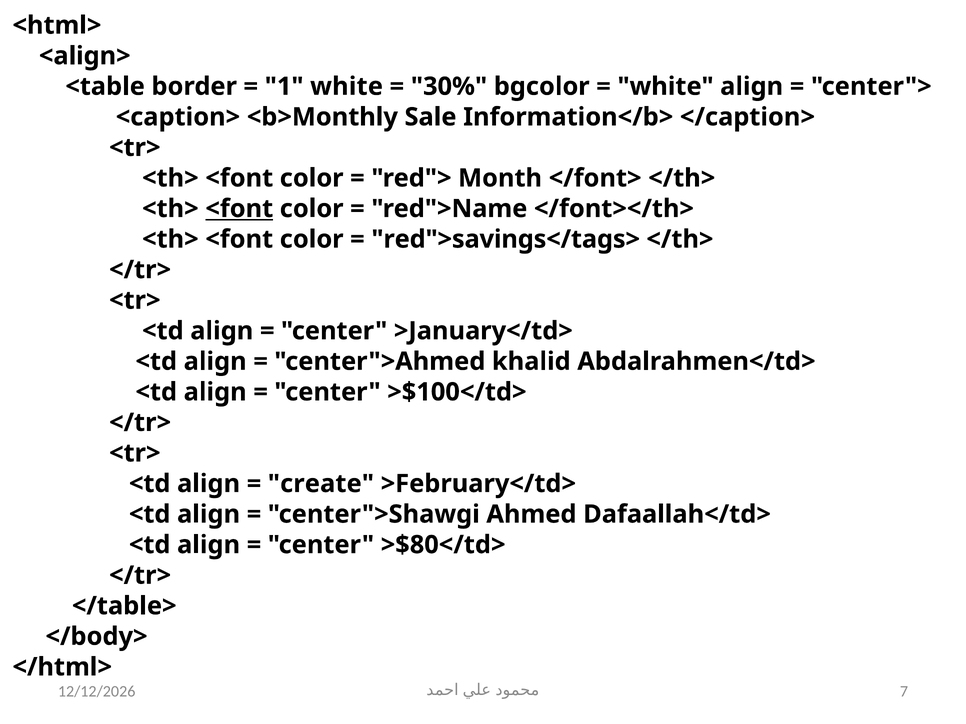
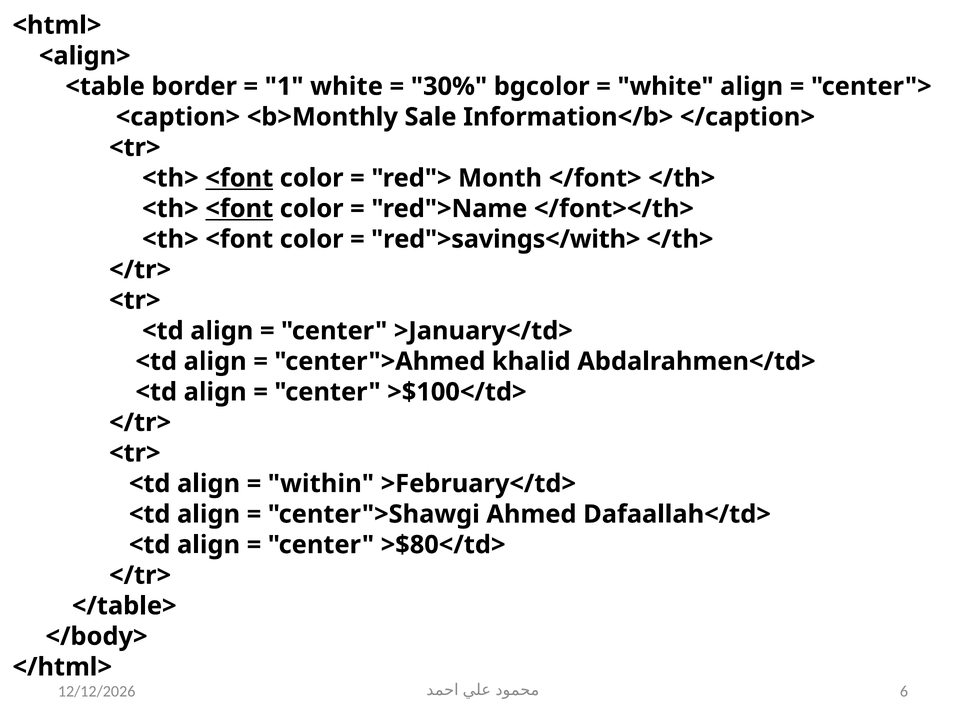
<font underline: none -> present (239, 178)
red">savings</tags>: red">savings</tags> -> red">savings</with> (506, 239)
create: create -> within (321, 484)
7: 7 -> 6 (904, 692)
